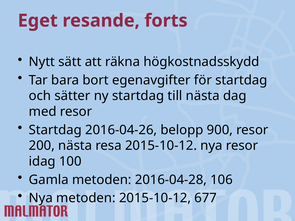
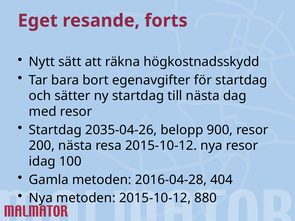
2016-04-26: 2016-04-26 -> 2035-04-26 (121, 130)
106: 106 -> 404 (222, 180)
677: 677 -> 880 (206, 198)
